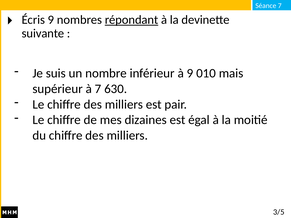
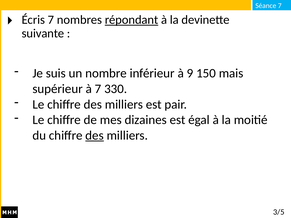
Écris 9: 9 -> 7 (51, 20)
010: 010 -> 150 (206, 73)
630: 630 -> 330 (116, 89)
des underline: none -> present (95, 136)
